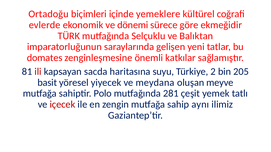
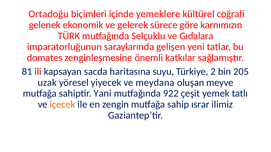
evlerde: evlerde -> gelenek (45, 25)
dönemi: dönemi -> gelerek (133, 25)
ekmeğidir: ekmeğidir -> karnımızın (221, 25)
Balıktan: Balıktan -> Gıdalara (196, 36)
basit: basit -> uzak (47, 83)
Polo: Polo -> Yani (103, 94)
281: 281 -> 922 (171, 94)
içecek colour: red -> orange (62, 105)
aynı: aynı -> ısrar (200, 105)
